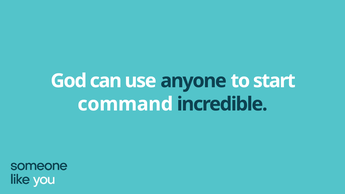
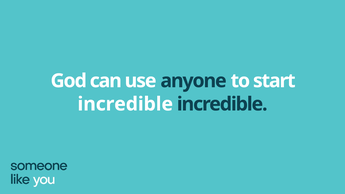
command: command -> incredible (125, 104)
